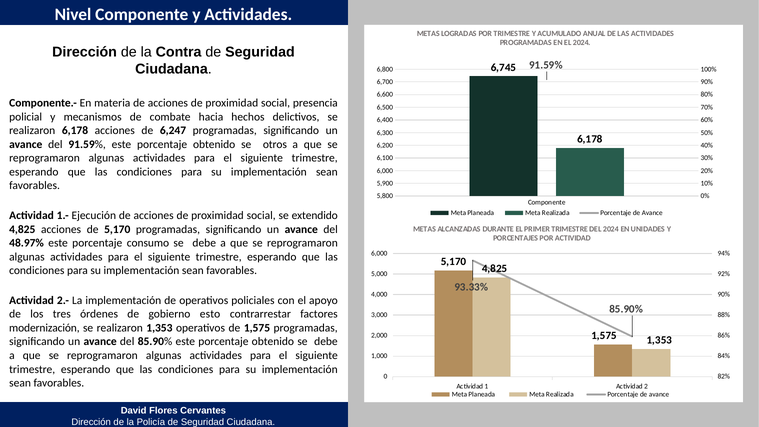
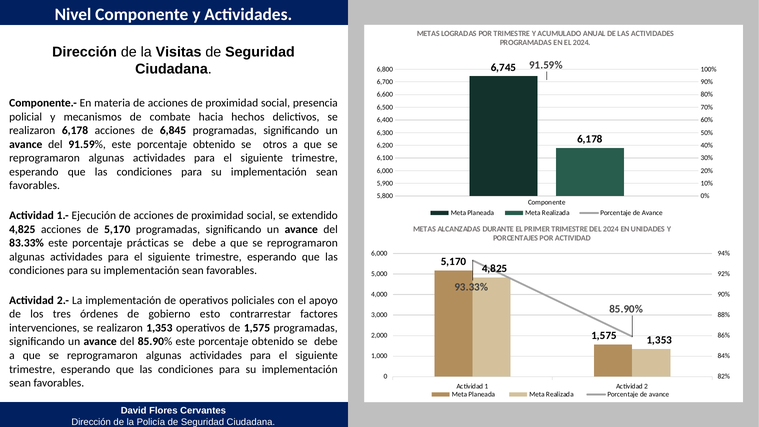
Contra: Contra -> Visitas (179, 52)
6,247: 6,247 -> 6,845 (173, 131)
48.97%: 48.97% -> 83.33% (27, 243)
consumo: consumo -> prácticas (148, 243)
modernización: modernización -> intervenciones (44, 328)
